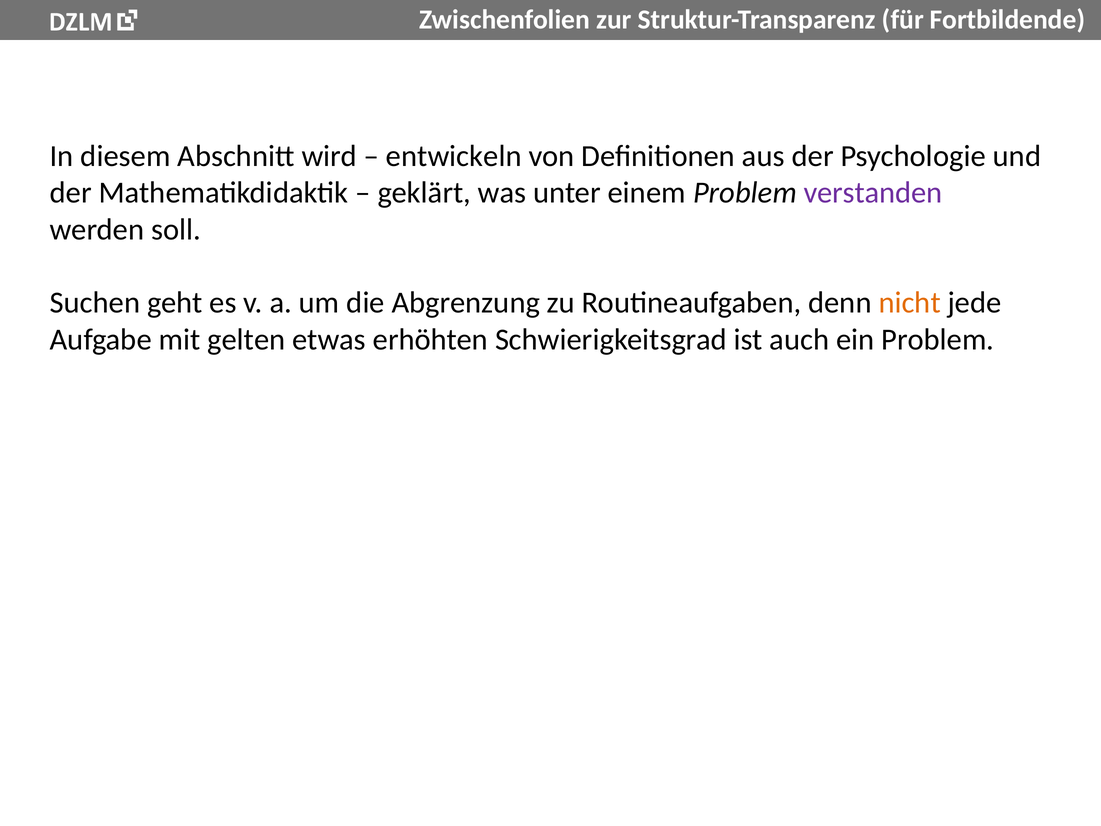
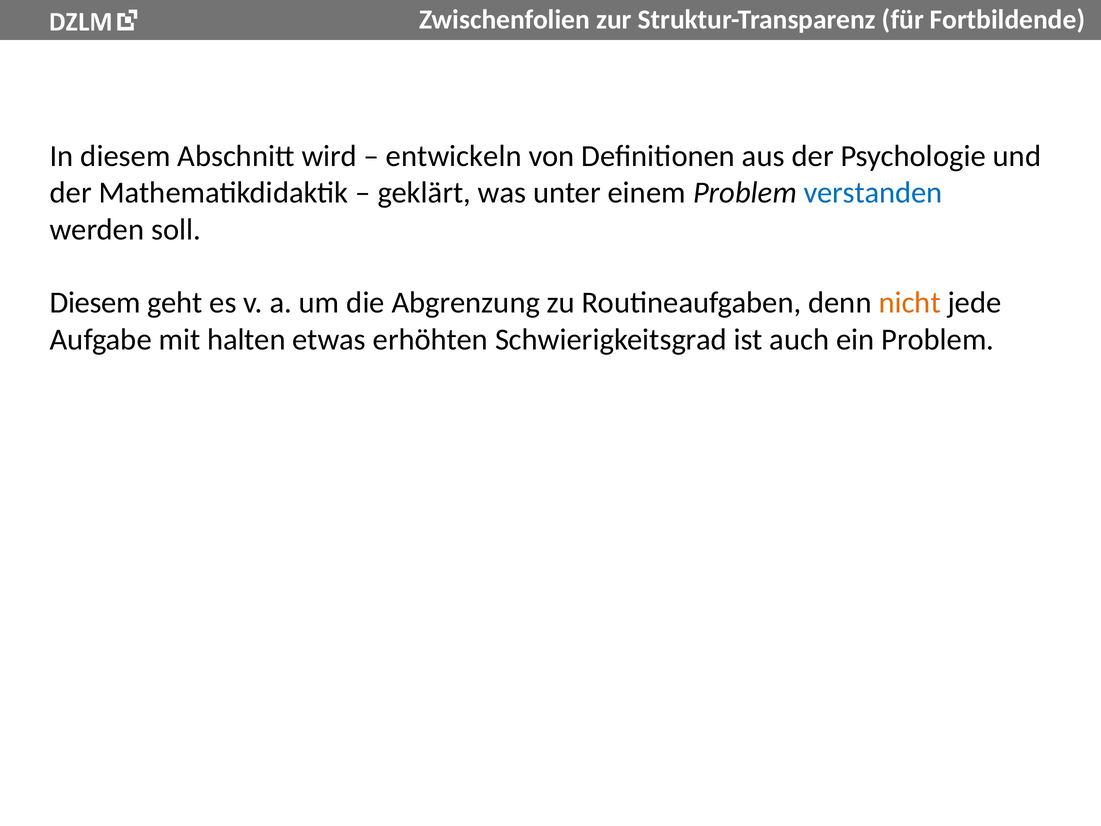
verstanden colour: purple -> blue (873, 193)
Suchen: Suchen -> Diesem (95, 303)
gelten: gelten -> halten (246, 339)
